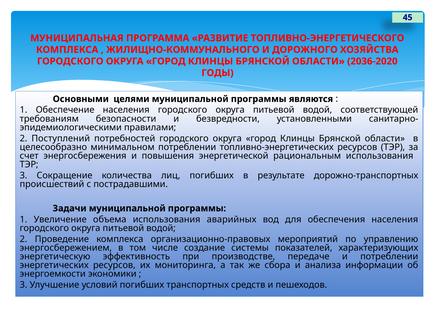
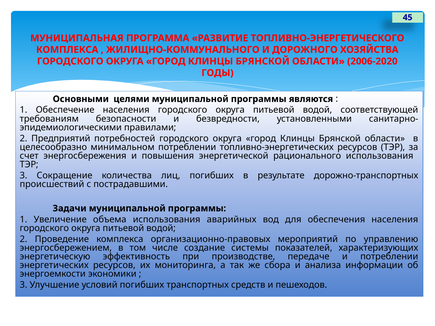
2036-2020: 2036-2020 -> 2006-2020 (372, 61)
Поступлений: Поступлений -> Предприятий (61, 139)
рациональным: рациональным -> рационального (307, 156)
